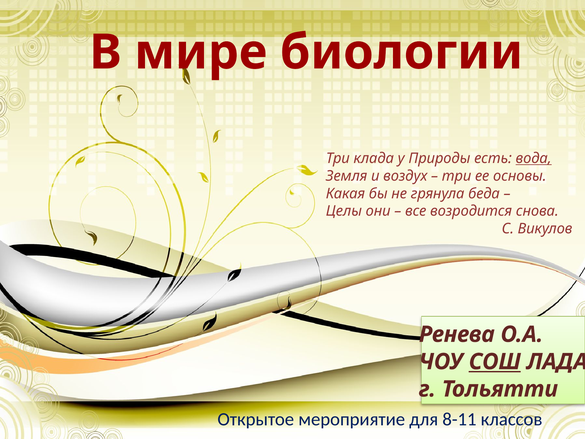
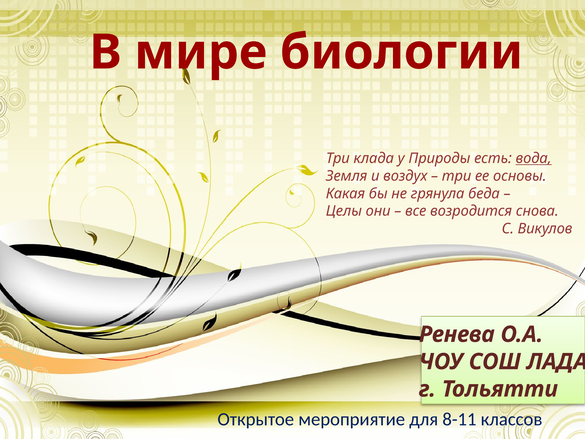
СОШ underline: present -> none (495, 362)
